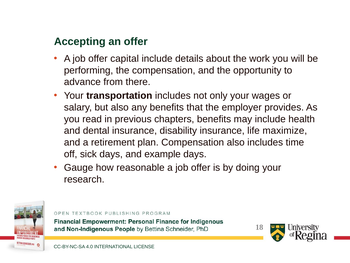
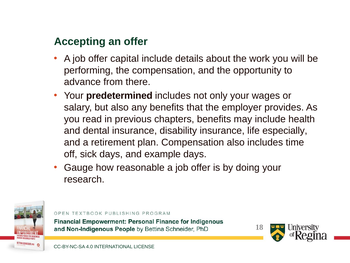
transportation: transportation -> predetermined (119, 95)
maximize: maximize -> especially (285, 130)
